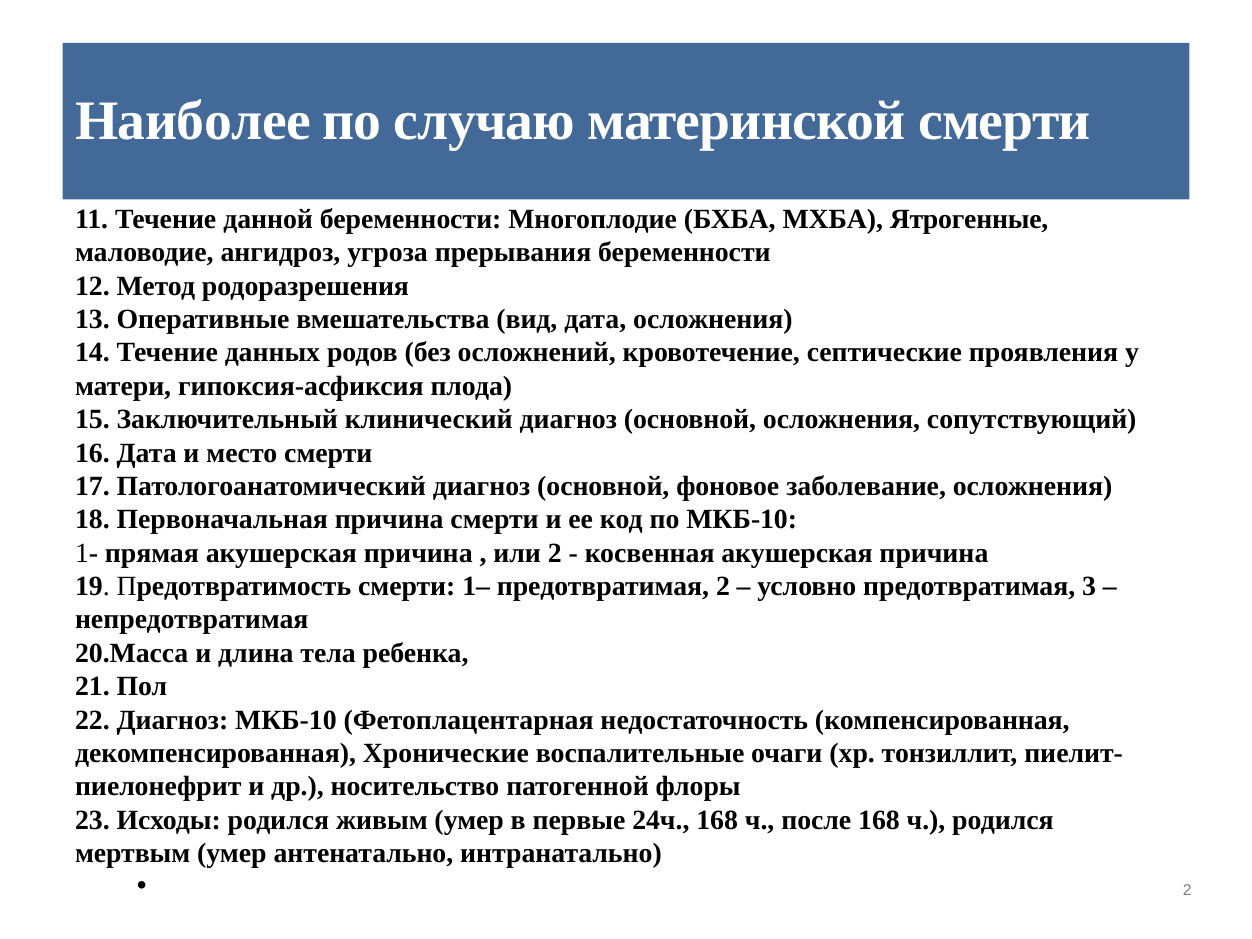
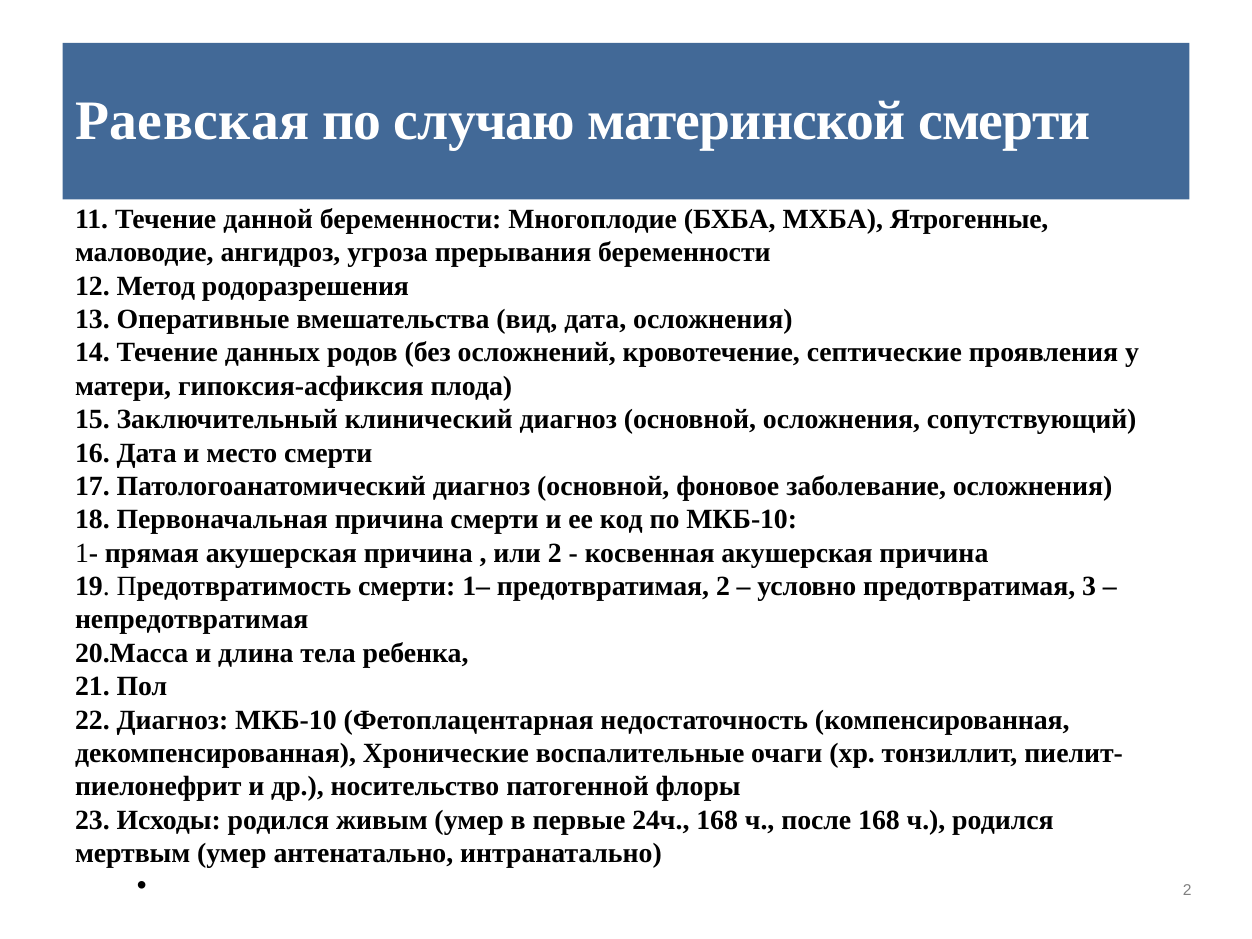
Наиболее: Наиболее -> Раевская (193, 121)
